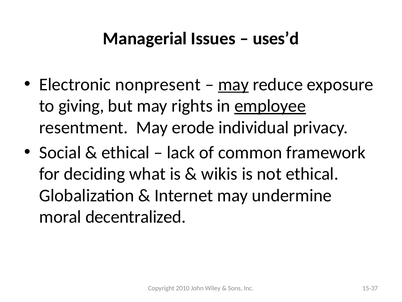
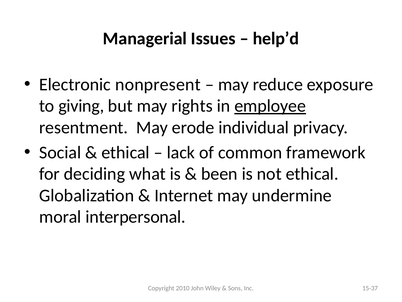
uses’d: uses’d -> help’d (276, 38)
may underline: present -> none (233, 84)
wikis: wikis -> been (219, 174)
decentralized: decentralized -> interpersonal (136, 217)
